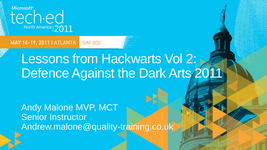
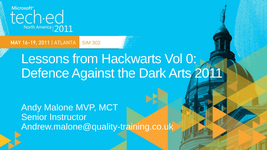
2: 2 -> 0 (191, 59)
